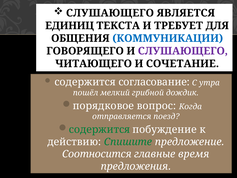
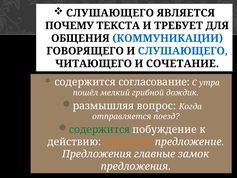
ЕДИНИЦ: ЕДИНИЦ -> ПОЧЕМУ (70, 26)
СЛУШАЮЩЕГО colour: purple -> blue (183, 51)
порядковое: порядковое -> размышляя (103, 106)
Спишите colour: green -> orange (128, 142)
Соотносится: Соотносится -> Предложения (97, 154)
время: время -> замок (194, 154)
